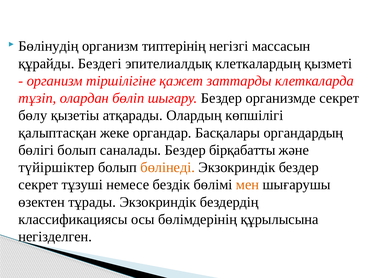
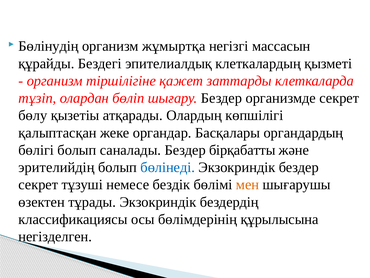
типтерінің: типтерінің -> жұмыртқа (174, 46)
түйіршіктер: түйіршіктер -> эрителийдің (56, 167)
бөлінеді colour: orange -> blue (168, 167)
